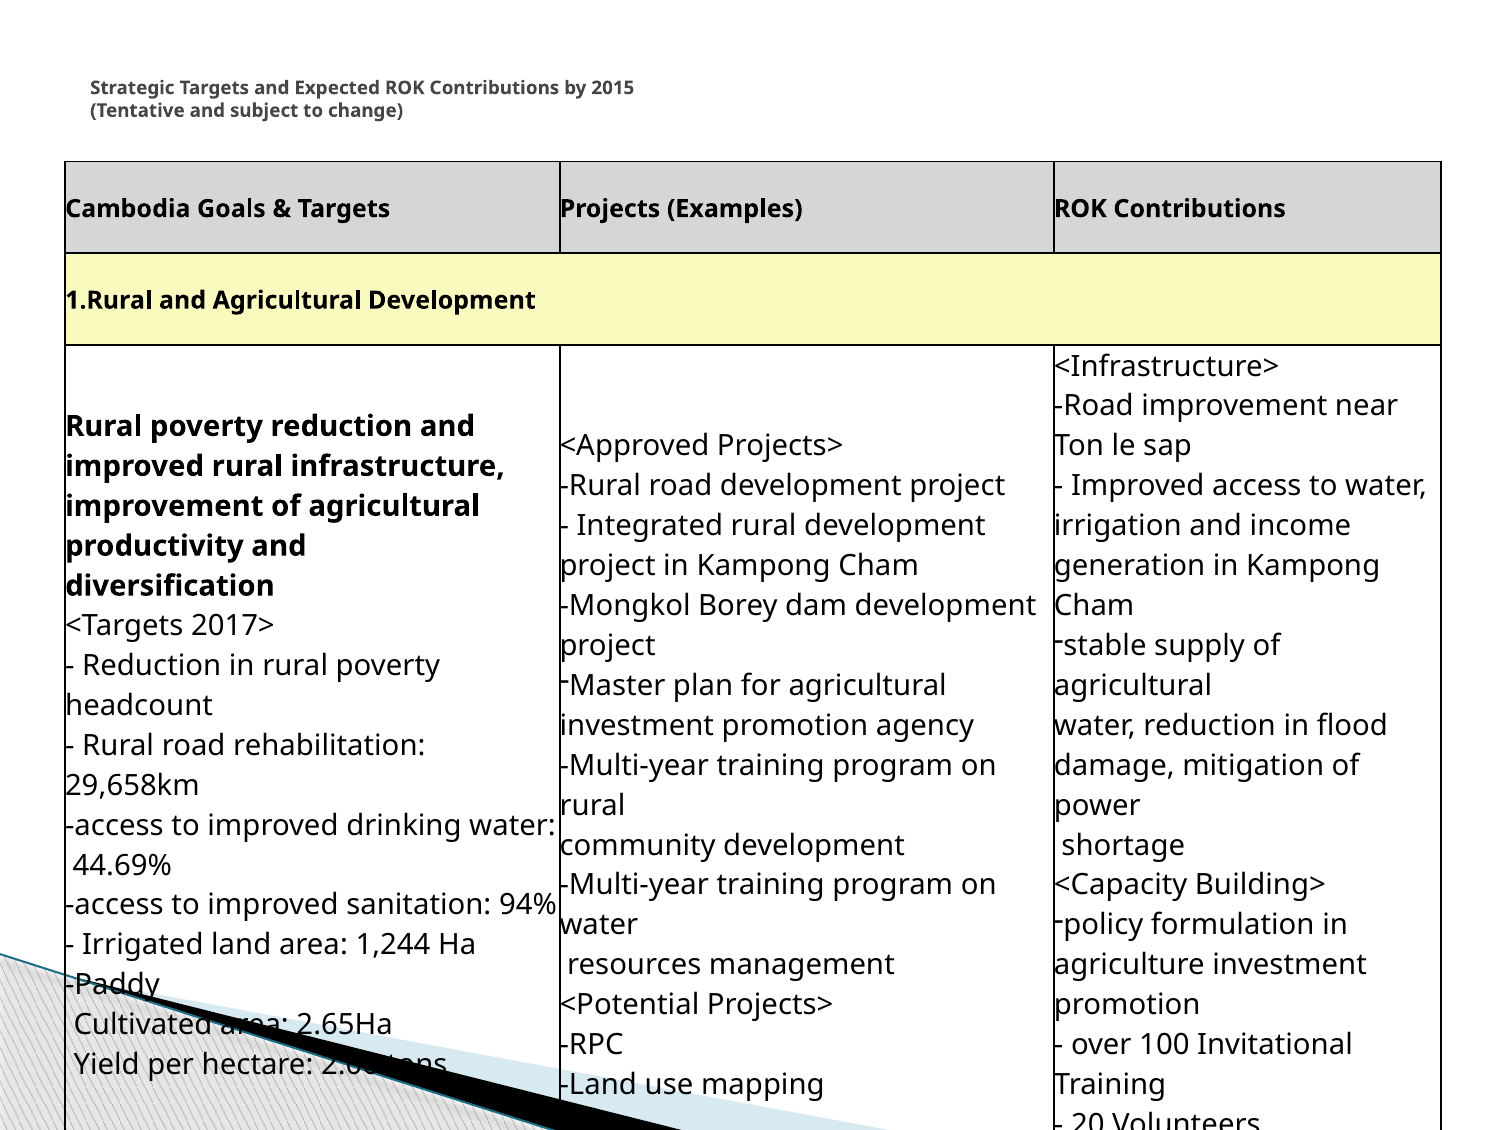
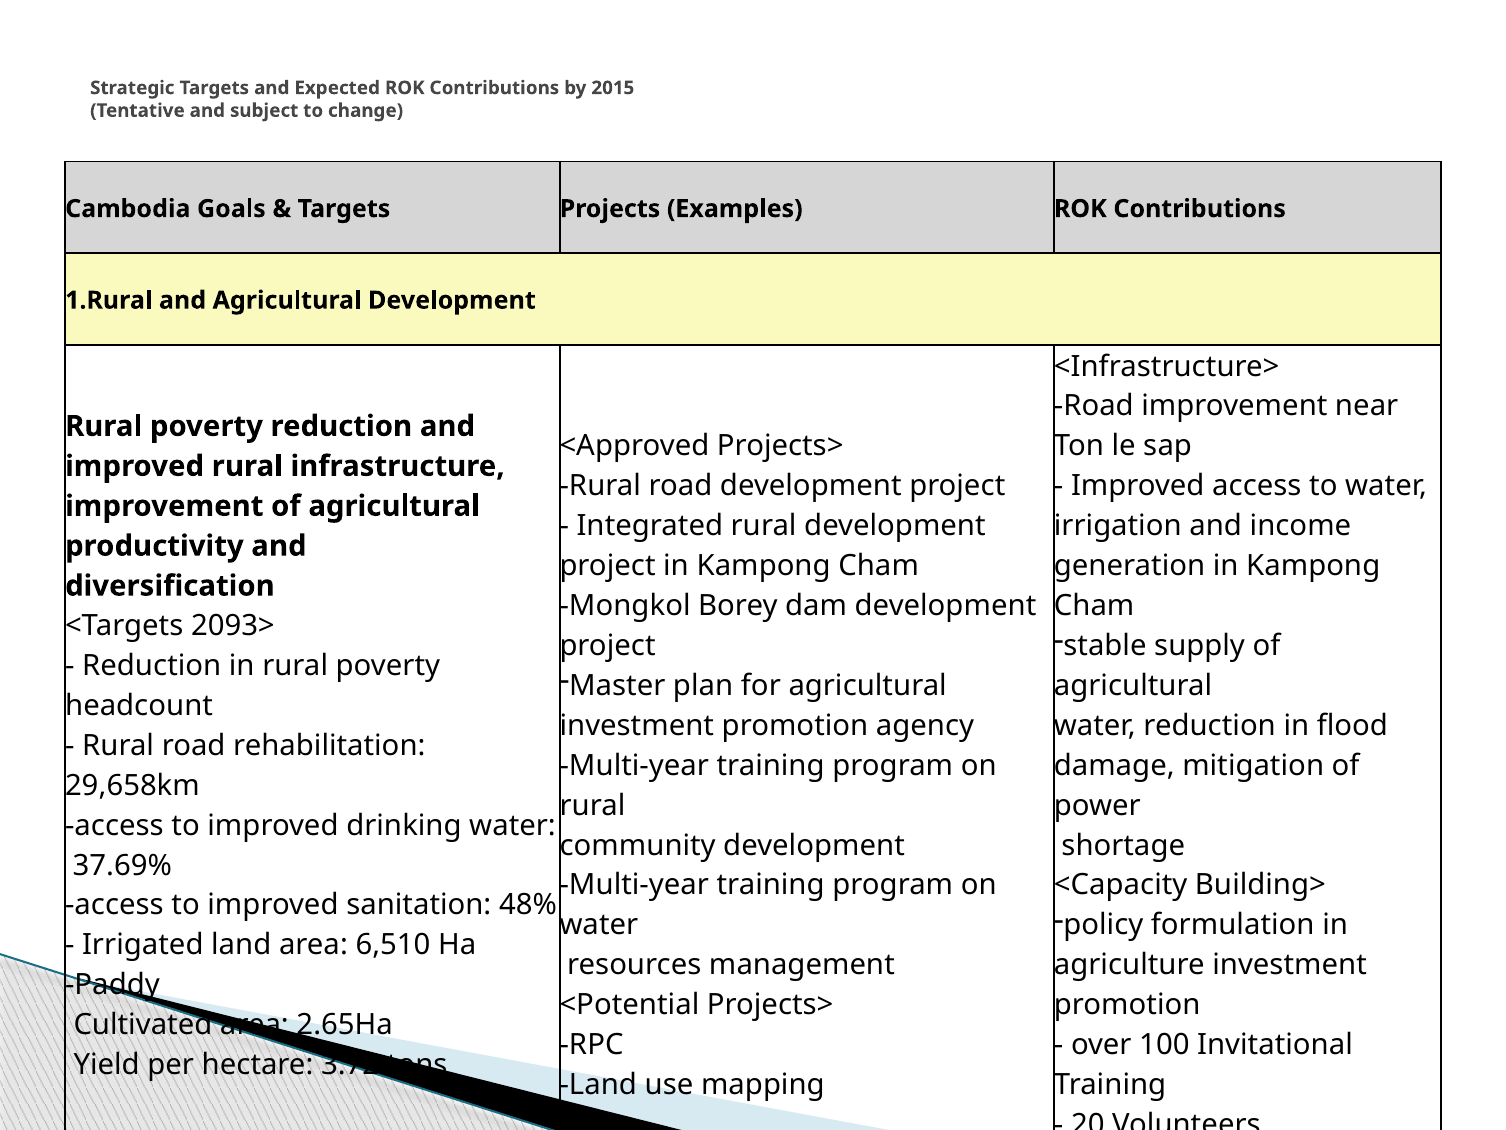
2017>: 2017> -> 2093> (233, 626)
44.69%: 44.69% -> 37.69% (122, 865)
94%: 94% -> 48% (528, 905)
1,244: 1,244 -> 6,510 (393, 945)
2.00: 2.00 -> 3.72 (350, 1065)
